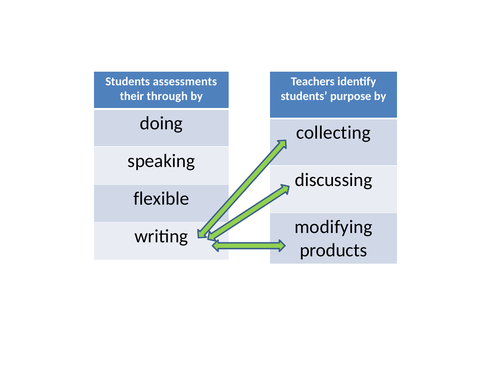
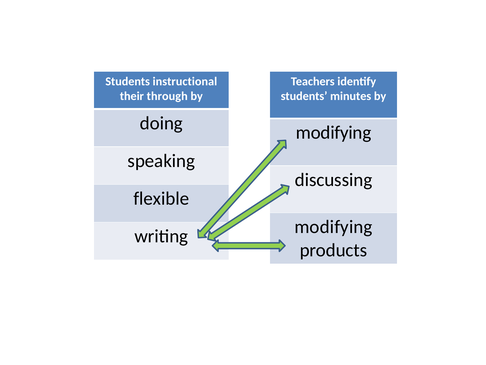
assessments: assessments -> instructional (185, 81)
purpose: purpose -> minutes (351, 96)
collecting: collecting -> modifying (334, 133)
